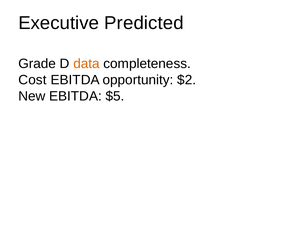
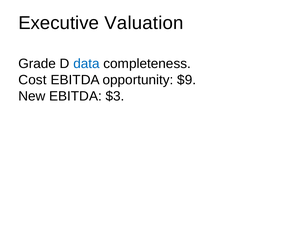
Predicted: Predicted -> Valuation (144, 23)
data colour: orange -> blue (86, 64)
$2: $2 -> $9 (187, 80)
$5: $5 -> $3 (115, 97)
